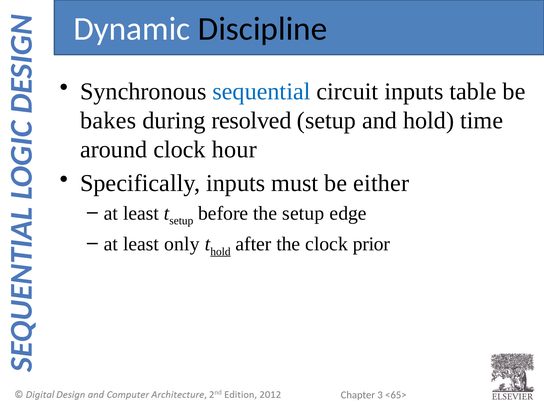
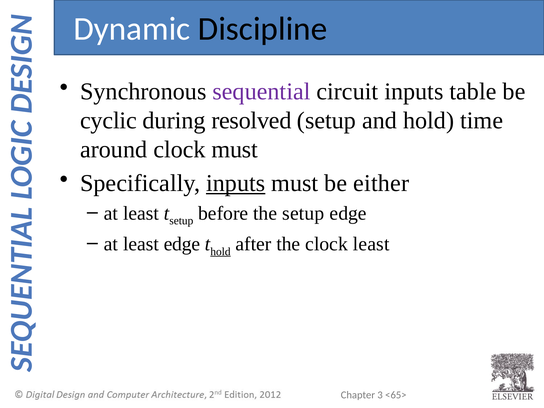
sequential colour: blue -> purple (261, 91)
bakes: bakes -> cyclic (108, 120)
clock hour: hour -> must (235, 149)
inputs underline: none -> present (236, 183)
least only: only -> edge (182, 244)
clock prior: prior -> least (371, 244)
